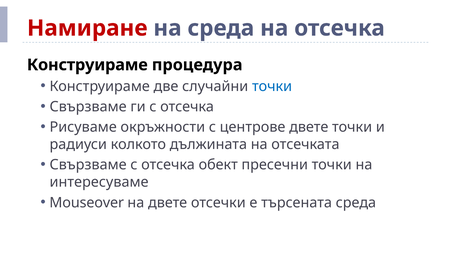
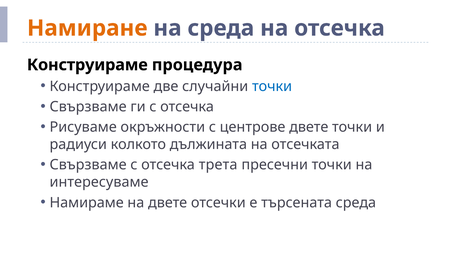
Намиране colour: red -> orange (87, 28)
обект: обект -> трета (218, 165)
Mouseover: Mouseover -> Намираме (87, 202)
